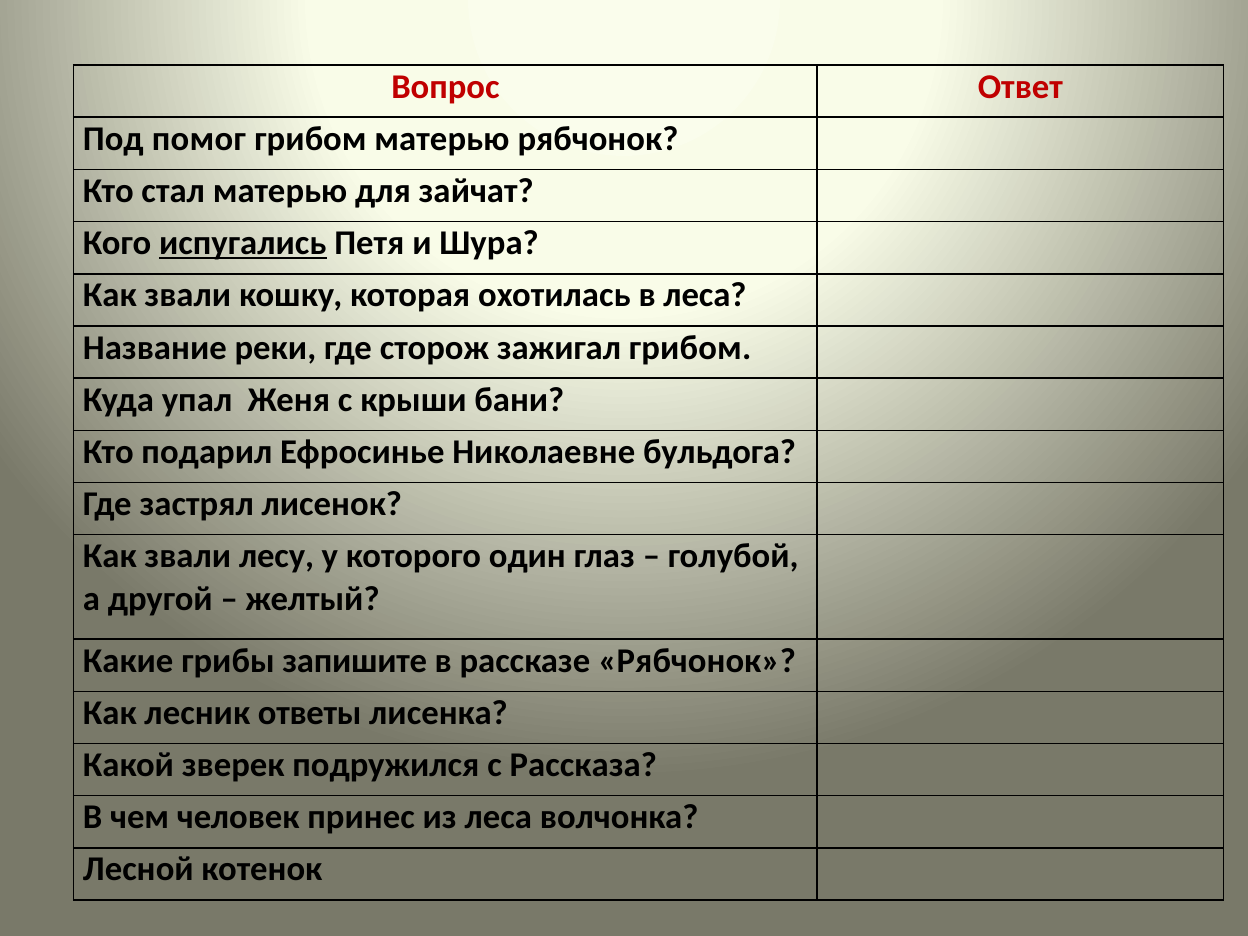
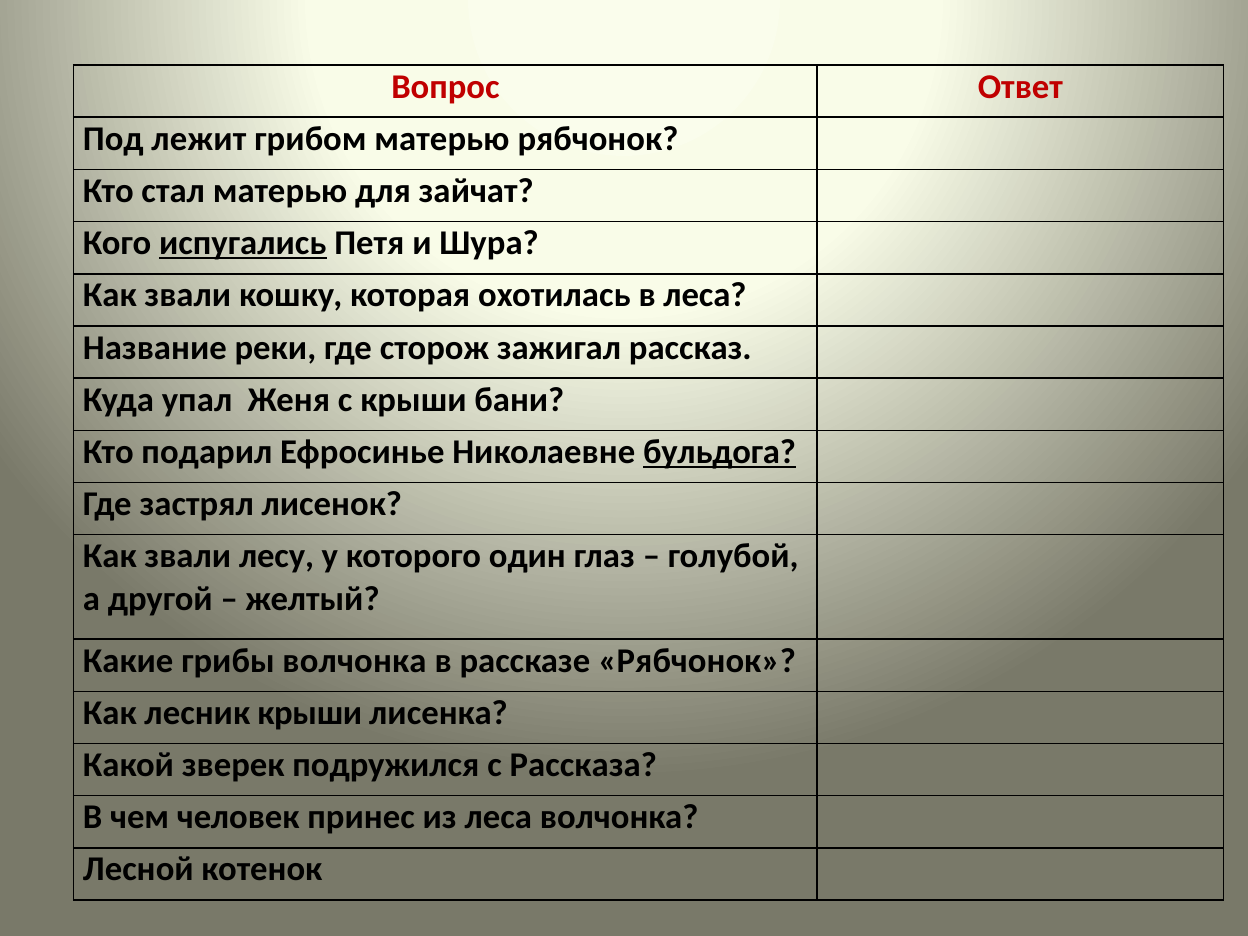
помог: помог -> лежит (199, 139)
зажигал грибом: грибом -> рассказ (690, 348)
бульдога underline: none -> present (719, 452)
грибы запишите: запишите -> волчонка (355, 661)
лесник ответы: ответы -> крыши (310, 713)
